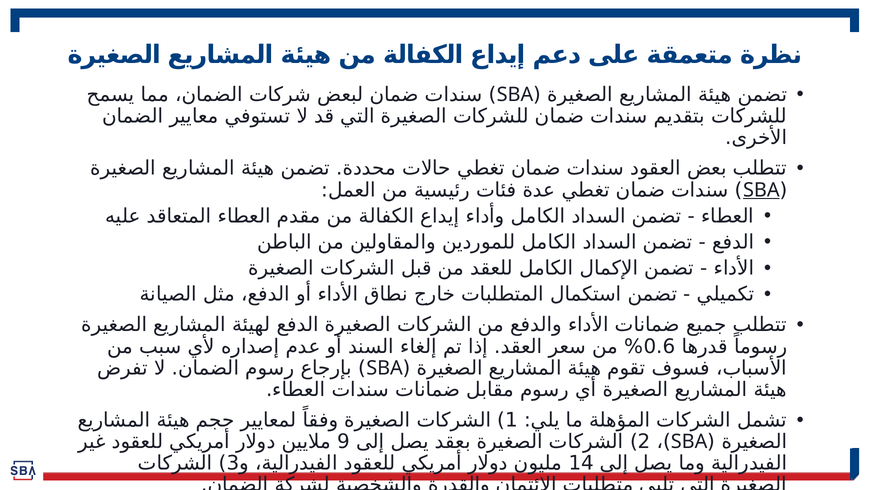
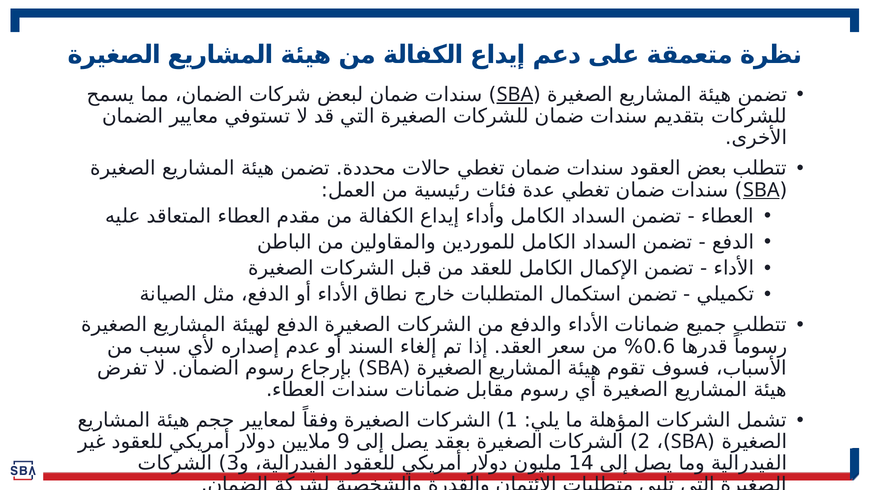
SBA underline: none -> present (515, 95)
